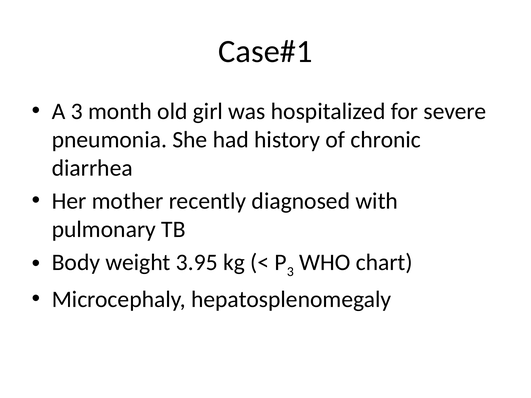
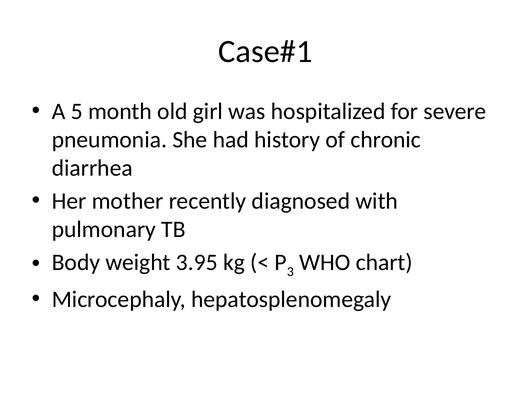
A 3: 3 -> 5 (77, 111)
